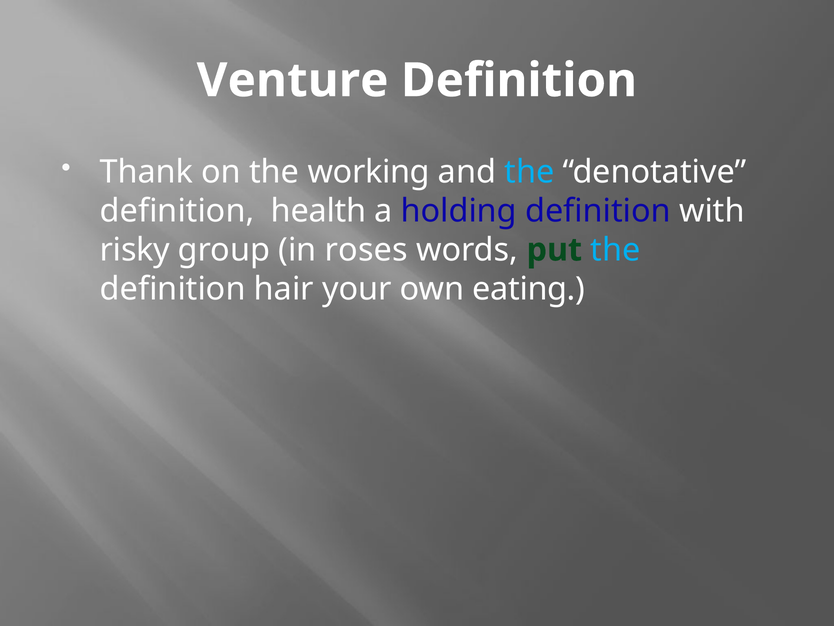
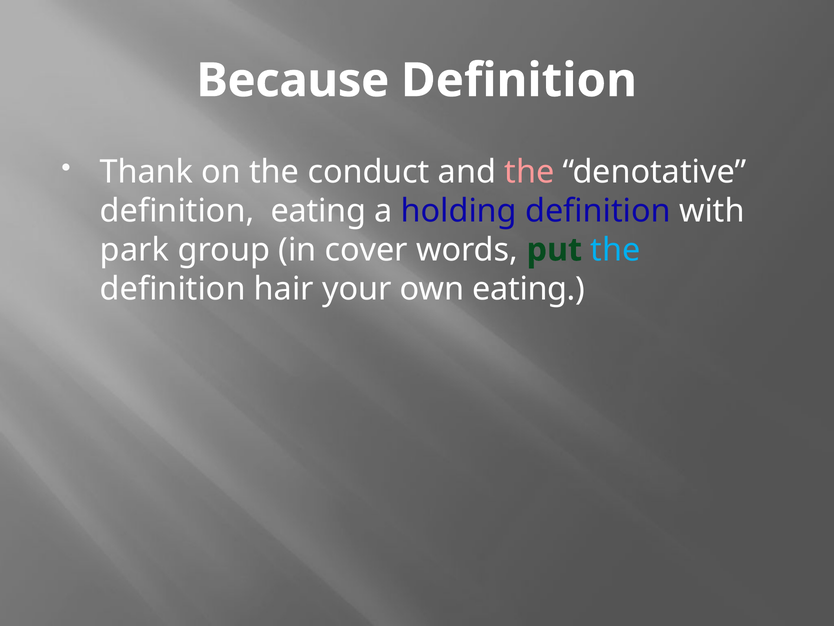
Venture: Venture -> Because (293, 80)
working: working -> conduct (369, 172)
the colour: light blue -> pink (529, 172)
definition health: health -> eating (319, 211)
risky: risky -> park (135, 250)
roses: roses -> cover (366, 250)
